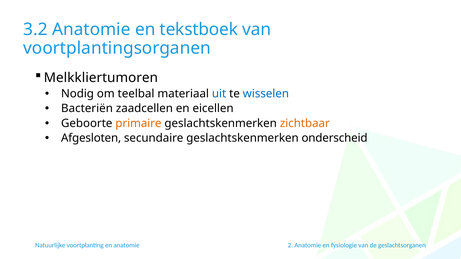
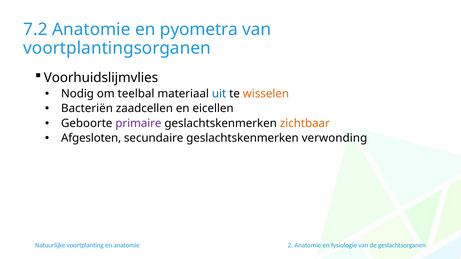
3.2: 3.2 -> 7.2 (35, 29)
tekstboek: tekstboek -> pyometra (199, 29)
Melkkliertumoren: Melkkliertumoren -> Voorhuidslijmvlies (101, 78)
wisselen colour: blue -> orange (266, 94)
primaire colour: orange -> purple (138, 123)
onderscheid: onderscheid -> verwonding (334, 138)
